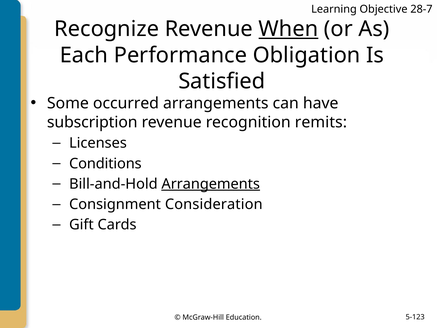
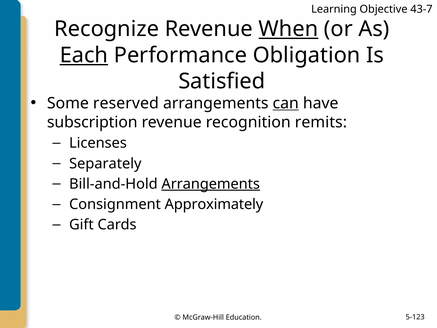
28-7: 28-7 -> 43-7 (421, 9)
Each underline: none -> present (84, 55)
occurred: occurred -> reserved (126, 103)
can underline: none -> present (286, 103)
Conditions: Conditions -> Separately (105, 163)
Consideration: Consideration -> Approximately (214, 204)
